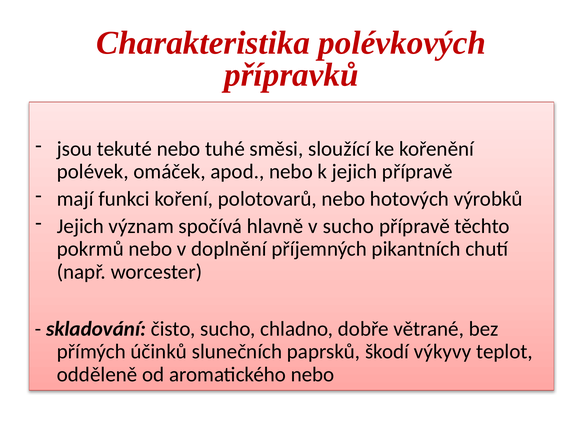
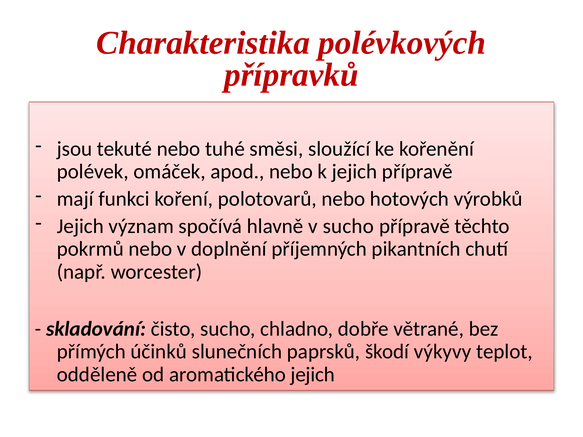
aromatického nebo: nebo -> jejich (313, 375)
